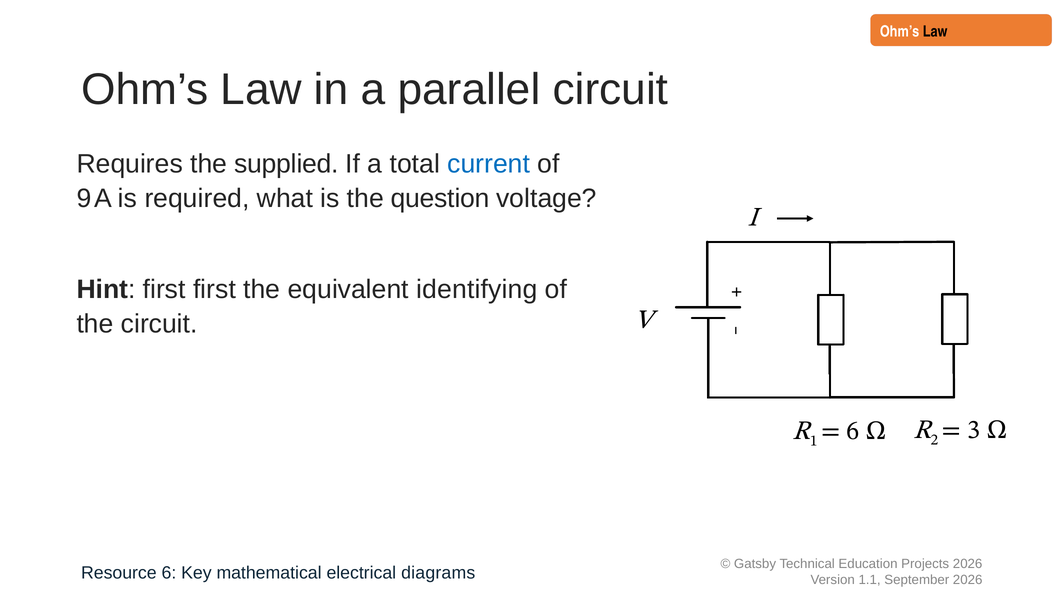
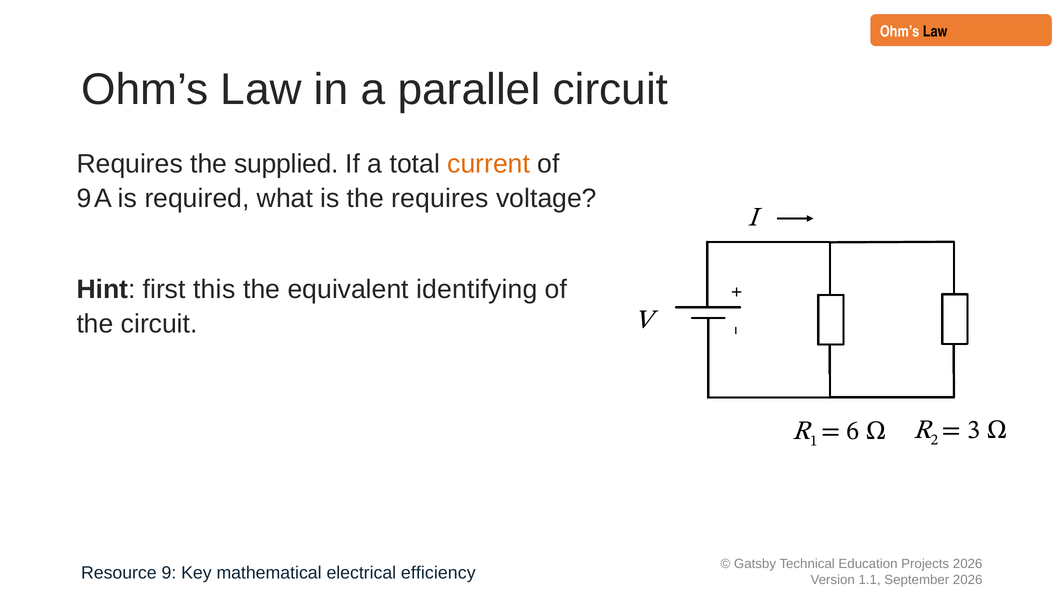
current colour: blue -> orange (489, 164)
the question: question -> requires (440, 198)
first first: first -> this (214, 289)
Resource 6: 6 -> 9 (169, 572)
diagrams: diagrams -> efficiency (438, 572)
